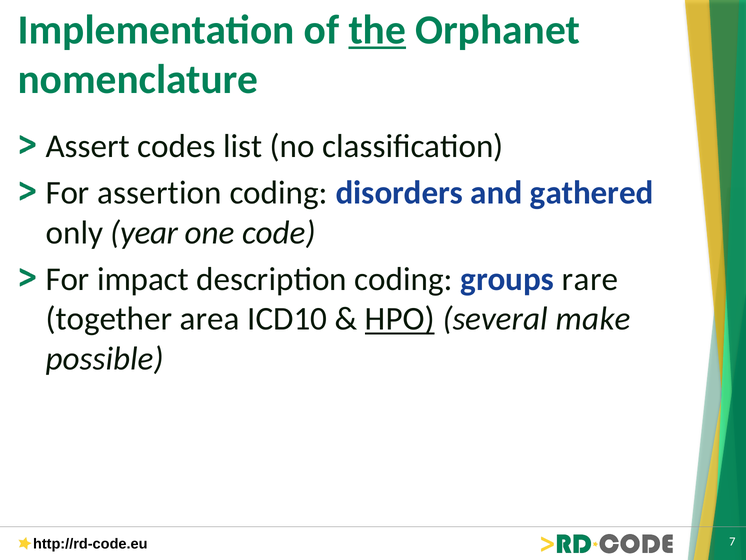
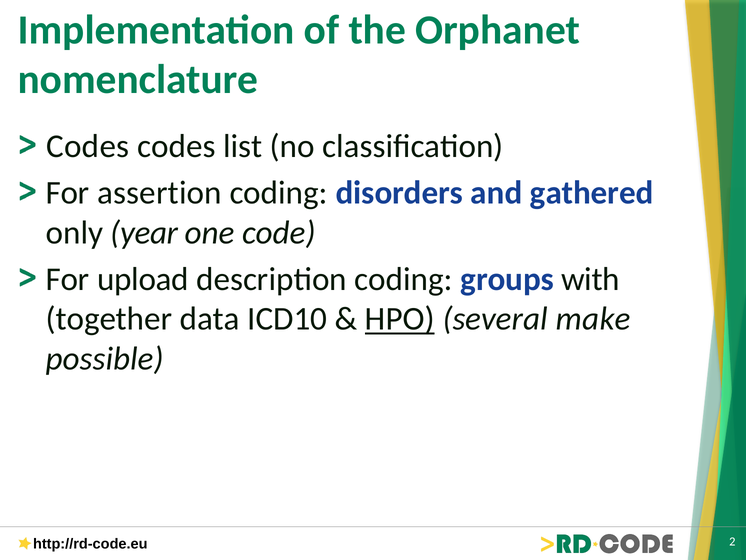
the underline: present -> none (377, 30)
Assert: Assert -> Codes (88, 146)
impact: impact -> upload (143, 279)
rare: rare -> with (590, 279)
area: area -> data (210, 319)
7: 7 -> 2 (732, 541)
